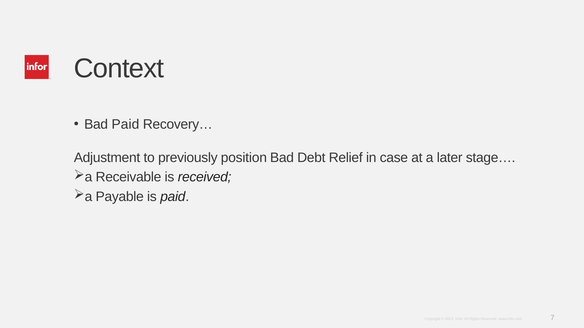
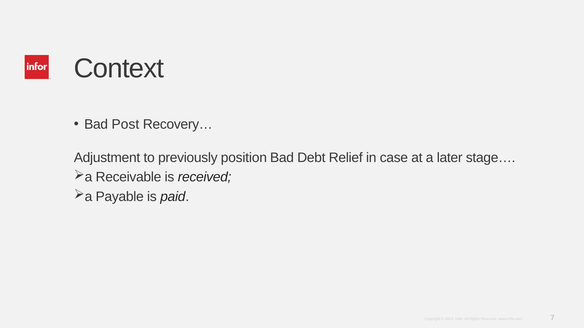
Bad Paid: Paid -> Post (125, 125)
